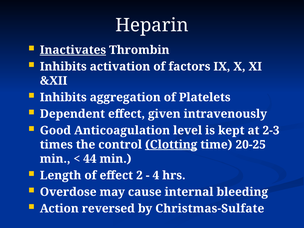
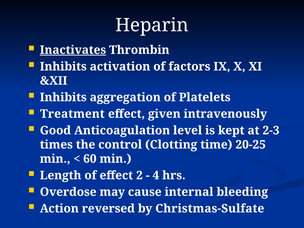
Dependent: Dependent -> Treatment (72, 114)
Clotting underline: present -> none (171, 145)
44: 44 -> 60 (90, 159)
